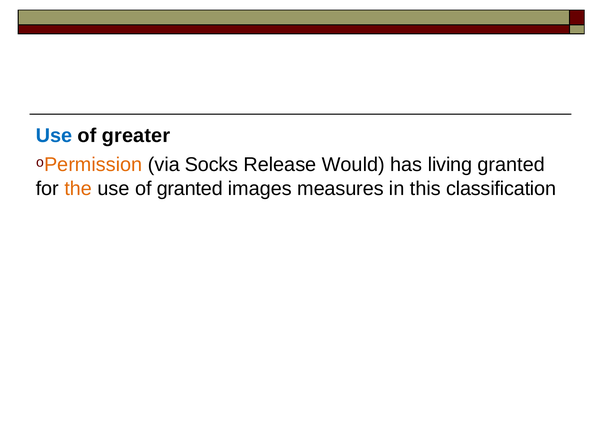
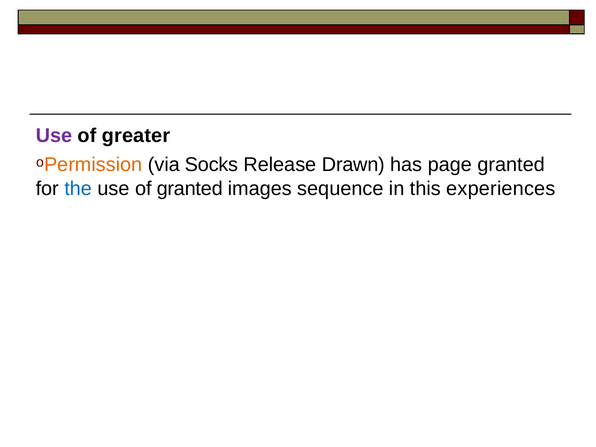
Use colour: blue -> purple (54, 135)
Would: Would -> Drawn (353, 165)
living: living -> page (450, 165)
the colour: orange -> blue (78, 188)
measures: measures -> sequence (340, 188)
classification: classification -> experiences (501, 188)
